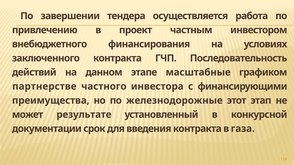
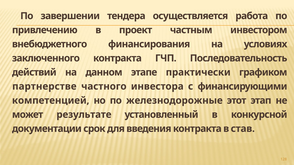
масштабные: масштабные -> практически (198, 72)
преимущества: преимущества -> компетенцией (51, 101)
газа: газа -> став (243, 129)
